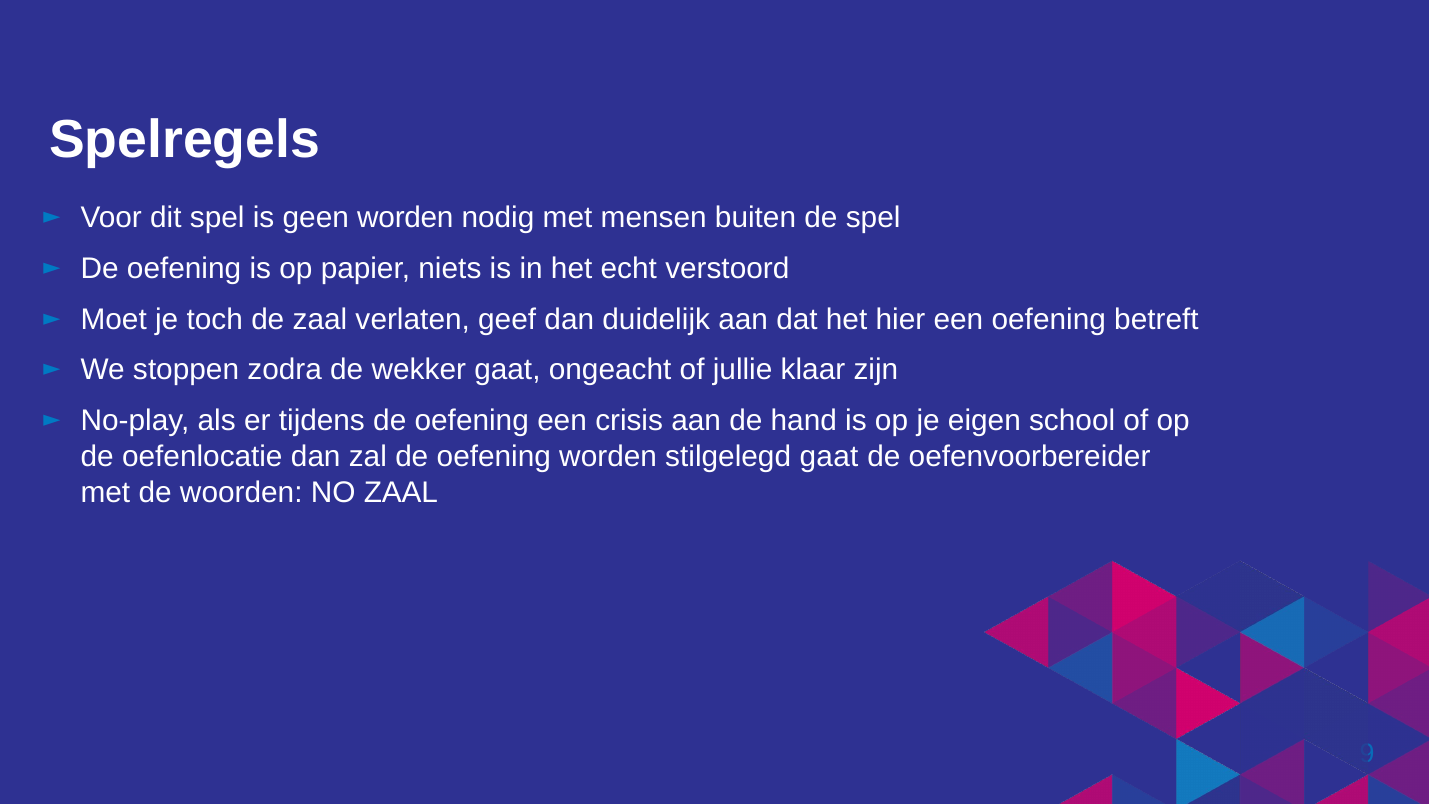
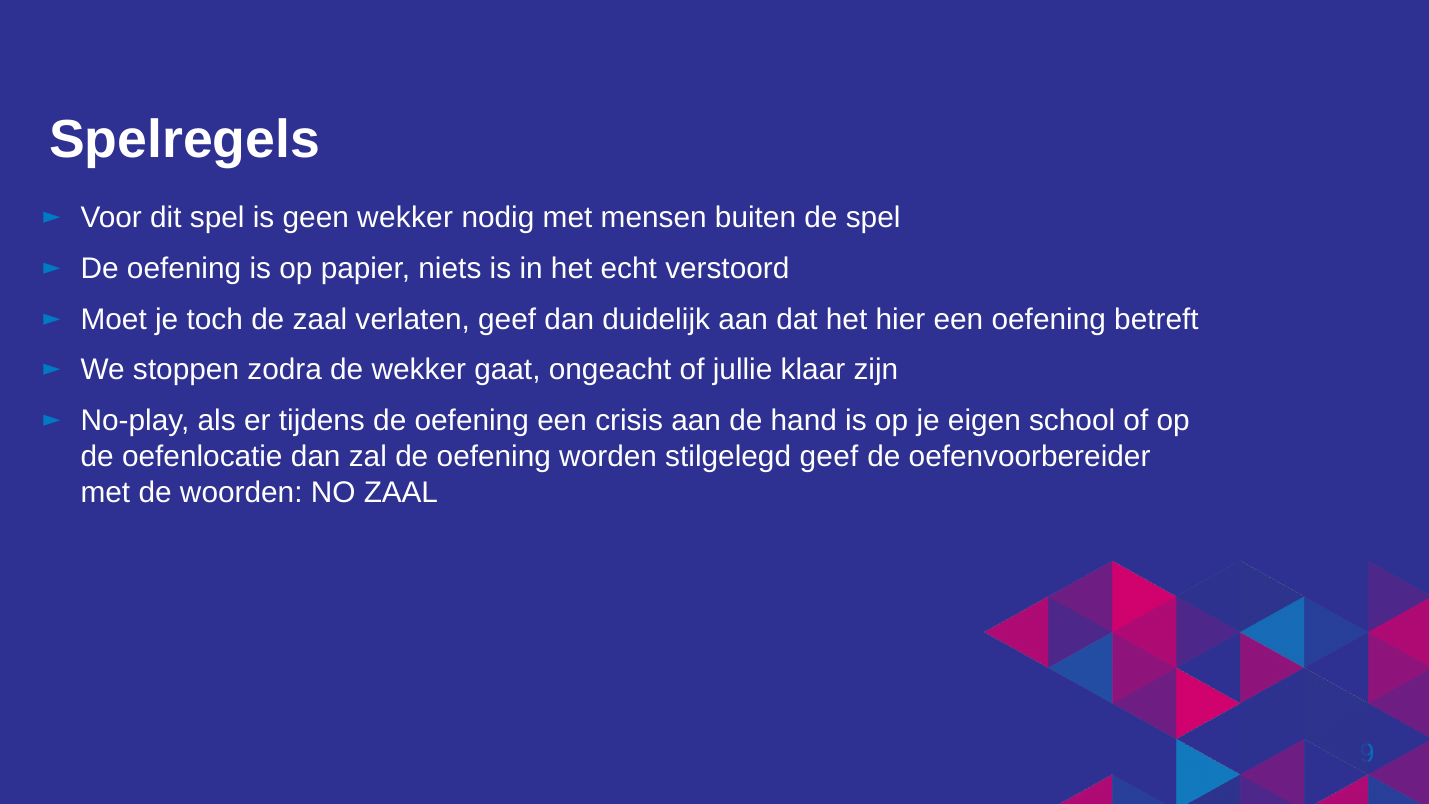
geen worden: worden -> wekker (405, 218)
stilgelegd gaat: gaat -> geef (829, 456)
